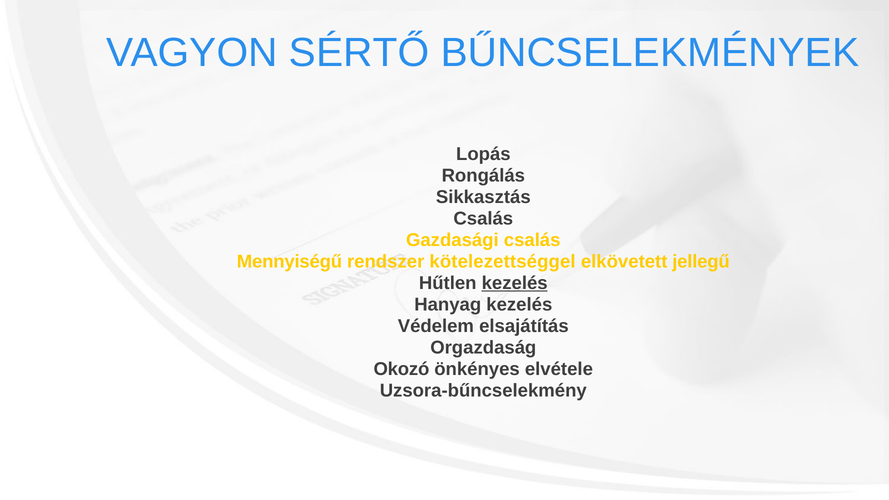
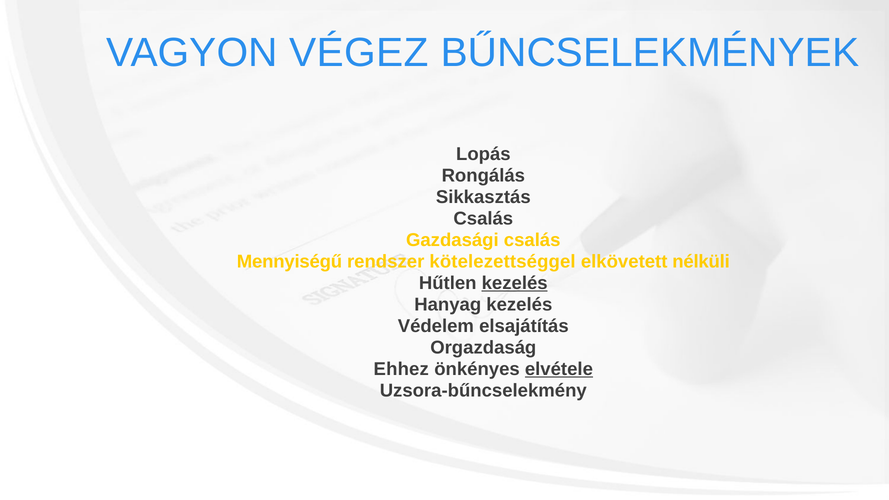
SÉRTŐ: SÉRTŐ -> VÉGEZ (359, 53)
jellegű: jellegű -> nélküli (701, 261)
Okozó: Okozó -> Ehhez (401, 369)
elvétele underline: none -> present (559, 369)
